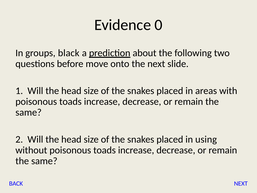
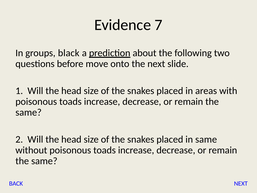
0: 0 -> 7 (159, 25)
in using: using -> same (206, 139)
